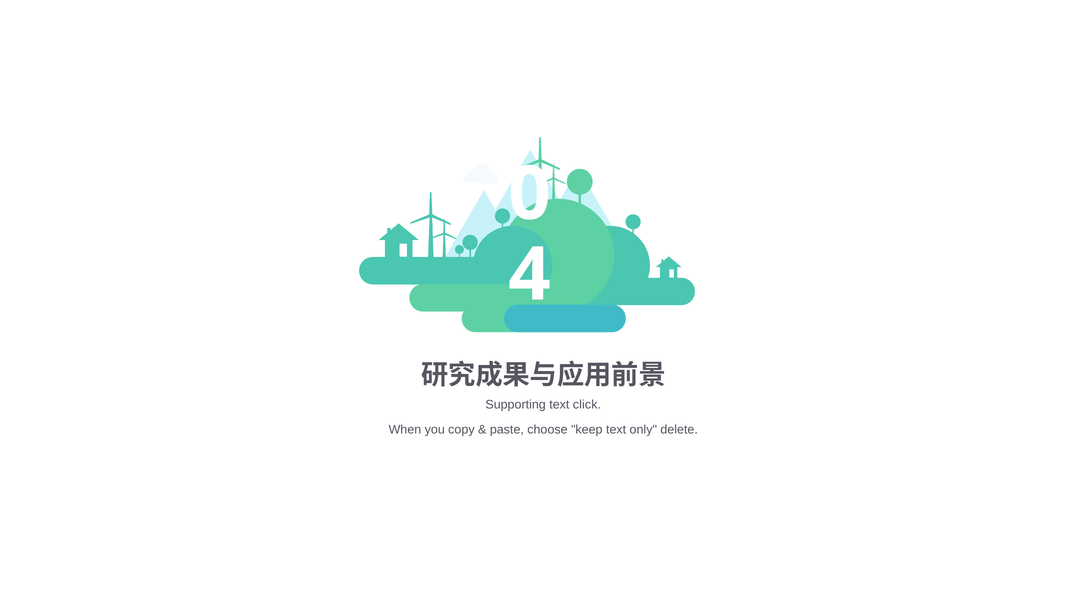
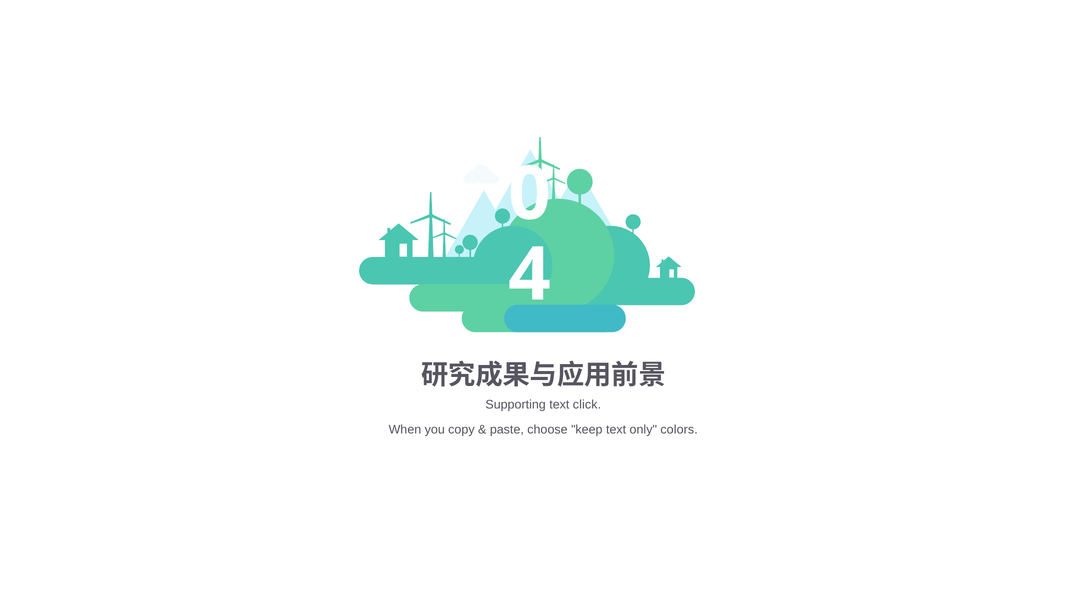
delete: delete -> colors (679, 430)
